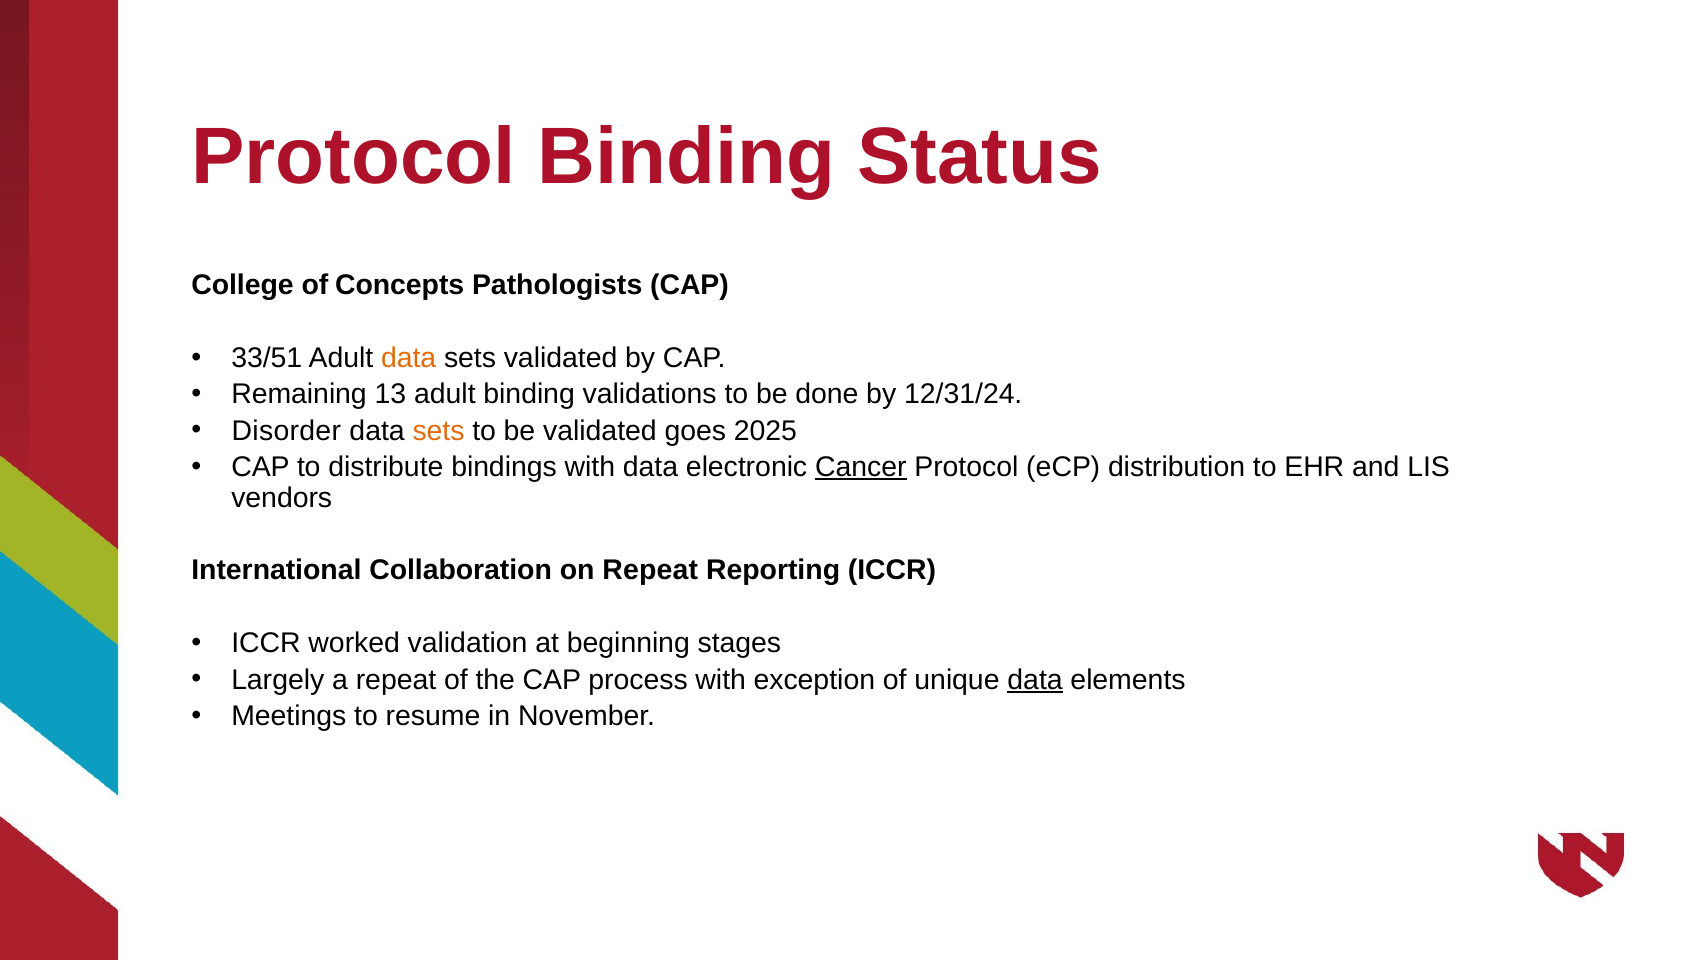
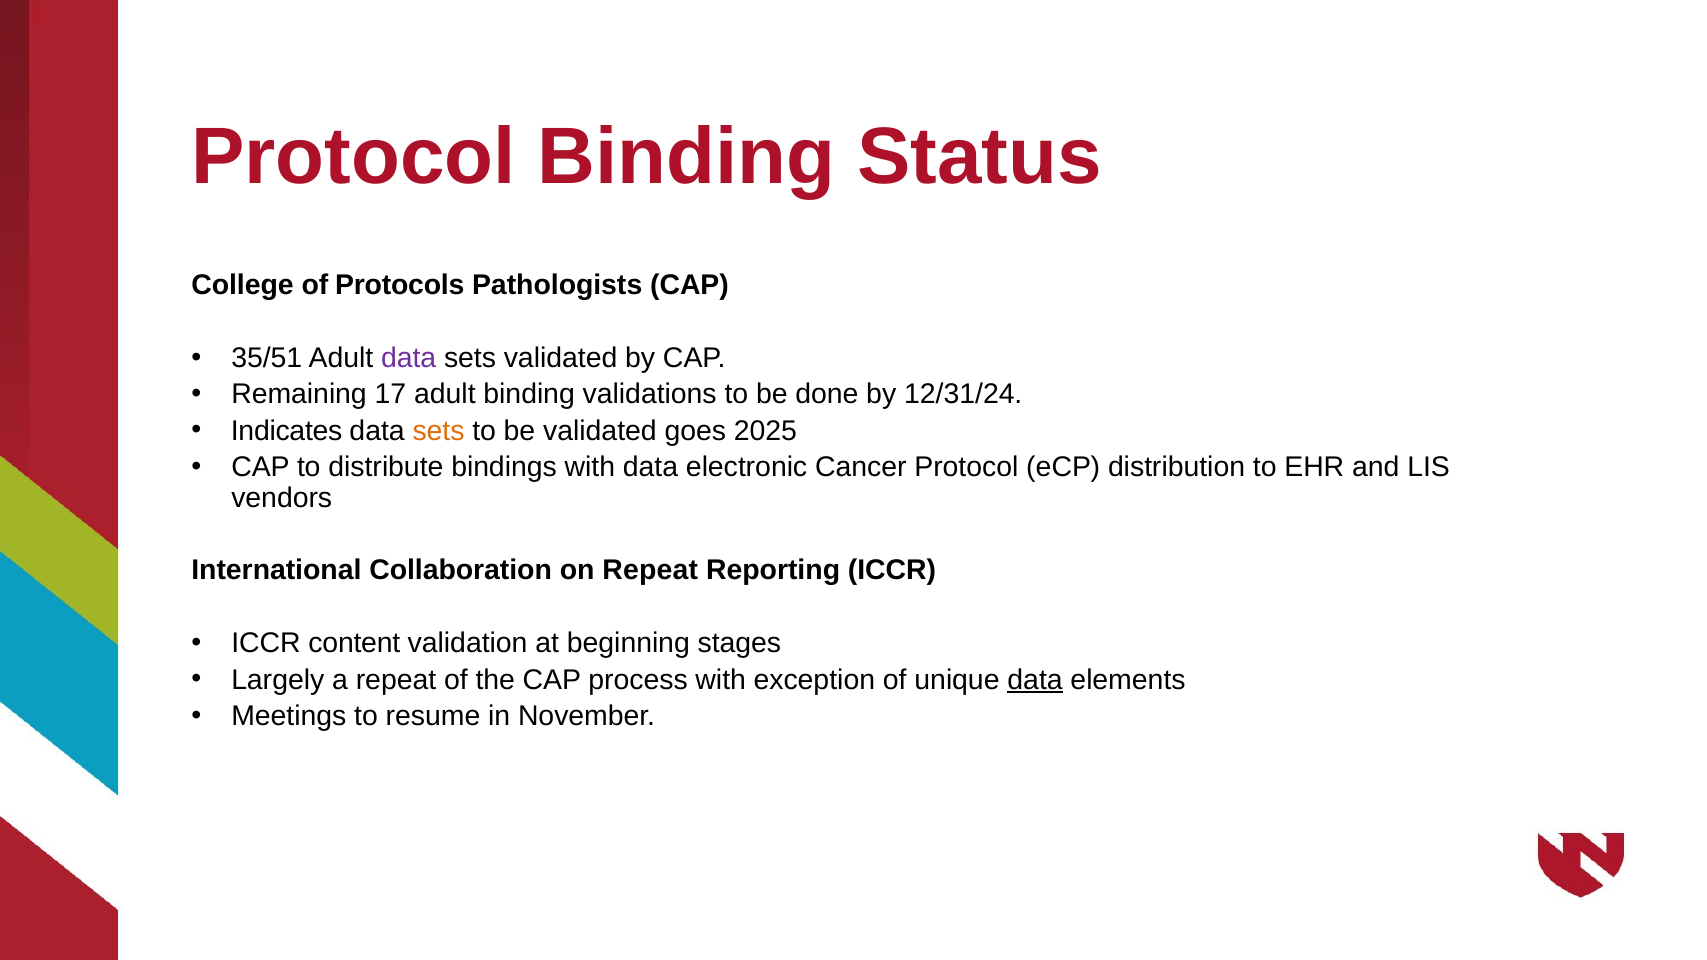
Concepts: Concepts -> Protocols (400, 285)
33/51: 33/51 -> 35/51 (267, 358)
data colour: orange -> purple (409, 358)
13: 13 -> 17 (390, 394)
Disorder: Disorder -> Indicates (287, 431)
Cancer underline: present -> none (861, 467)
worked: worked -> content (354, 643)
